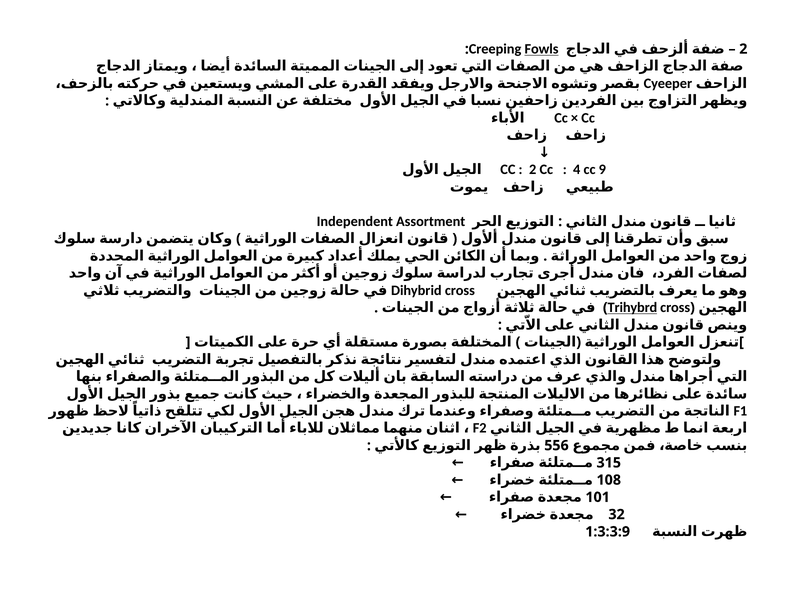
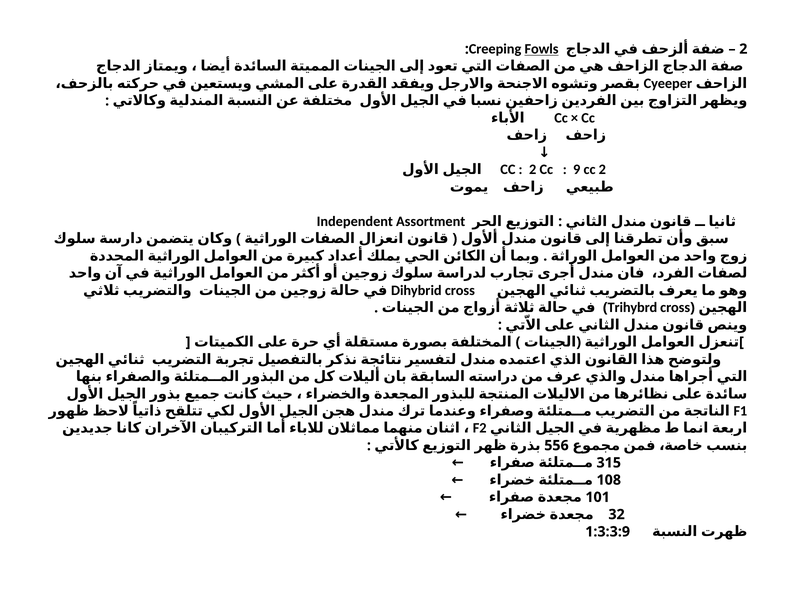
4: 4 -> 9 (577, 170)
cc 9: 9 -> 2 (602, 170)
Trihybrd underline: present -> none (632, 307)
